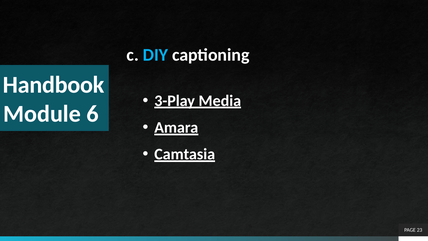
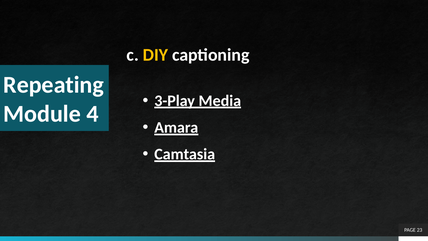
DIY colour: light blue -> yellow (155, 55)
Handbook: Handbook -> Repeating (54, 85)
6: 6 -> 4 (92, 114)
